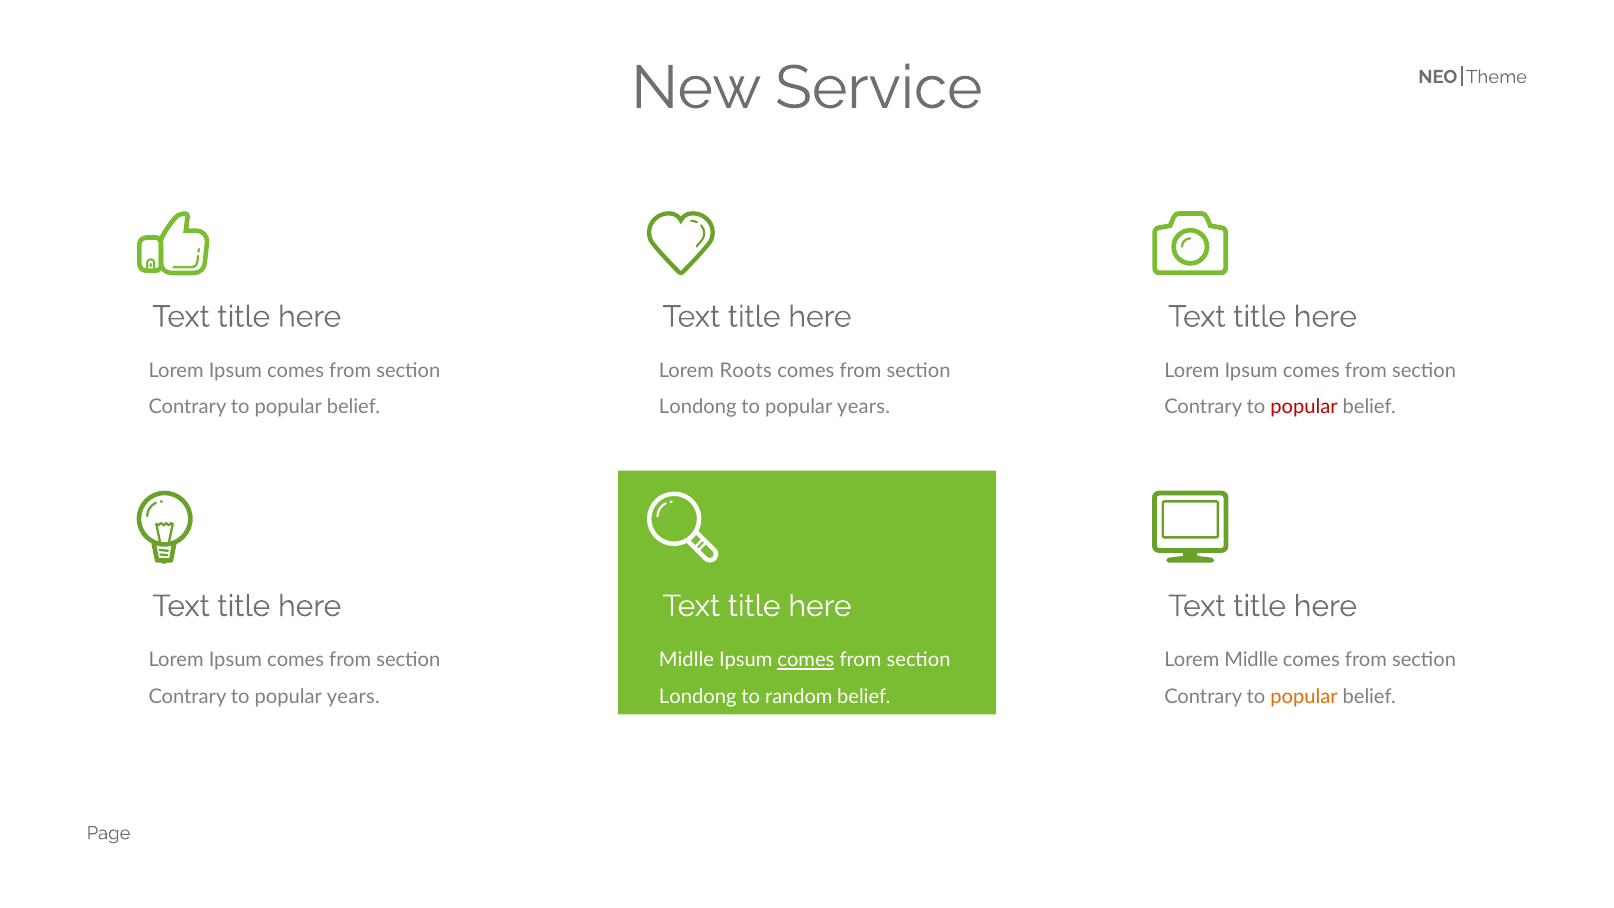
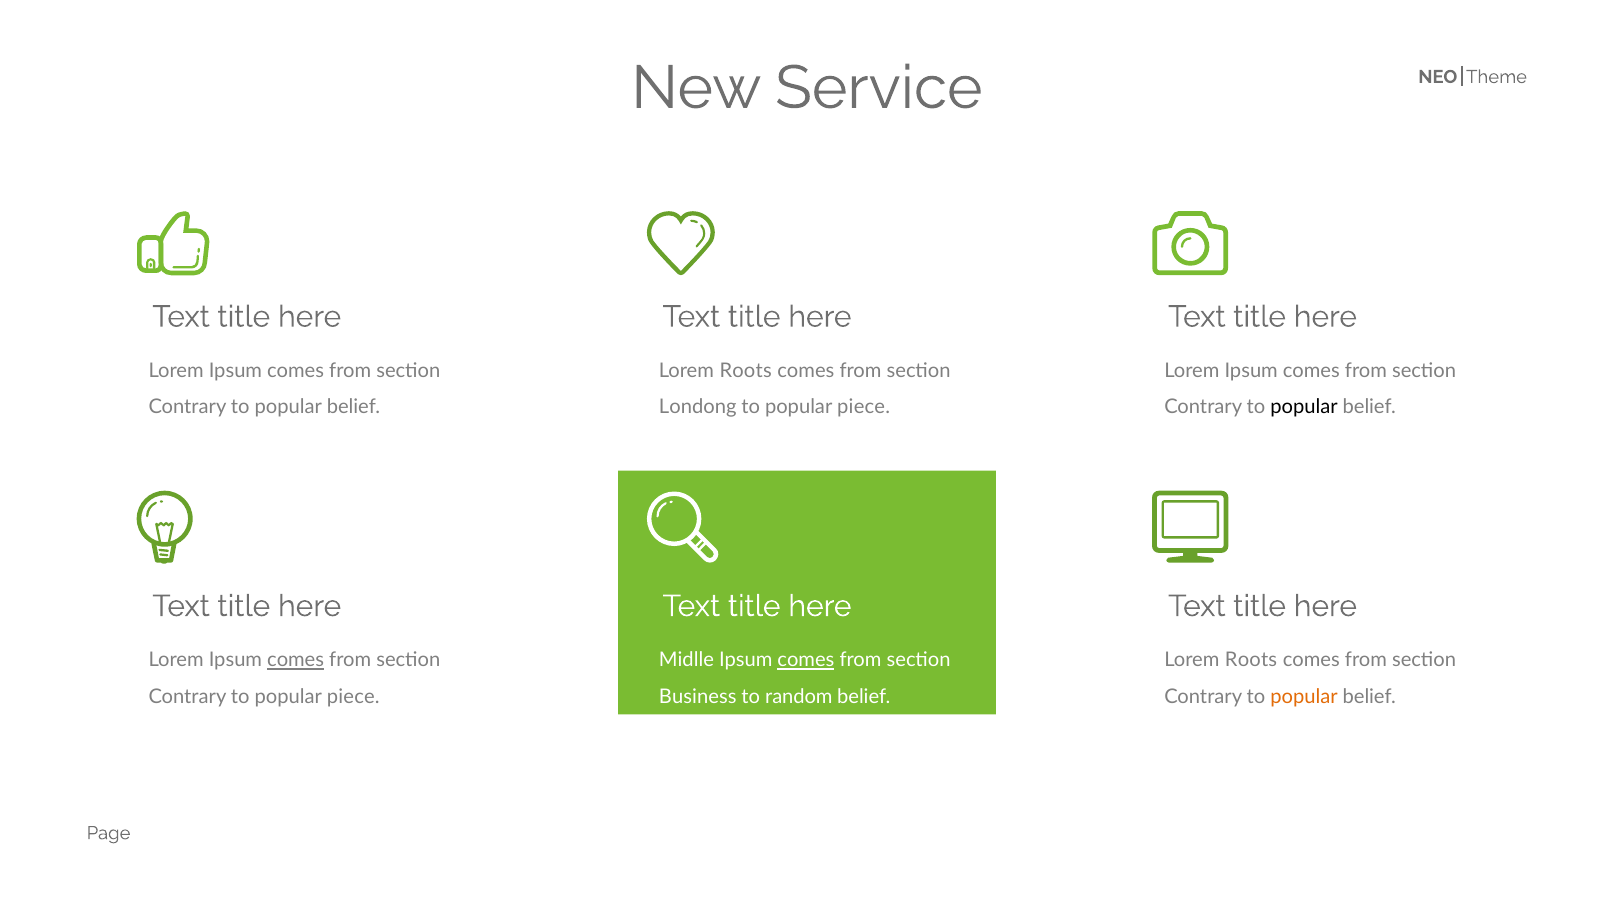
years: years -> piece (864, 407)
popular colour: red -> black (1304, 407)
comes underline: none -> present (296, 660)
Midlle: Midlle -> Roots (1251, 660)
Contrary to popular years: years -> piece (353, 697)
Londong: Londong -> Business (698, 697)
